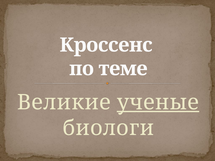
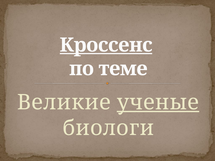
Кроссенс underline: none -> present (106, 45)
